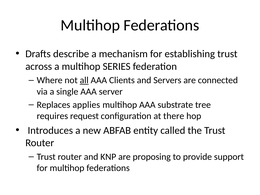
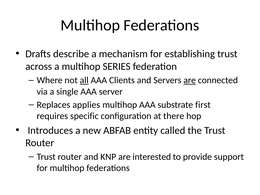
are underline: none -> present (190, 80)
tree: tree -> first (203, 105)
request: request -> specific (84, 116)
proposing: proposing -> interested (152, 157)
